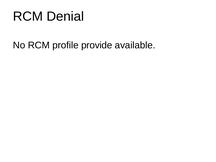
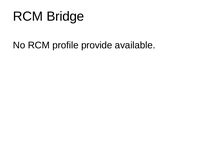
Denial: Denial -> Bridge (65, 16)
